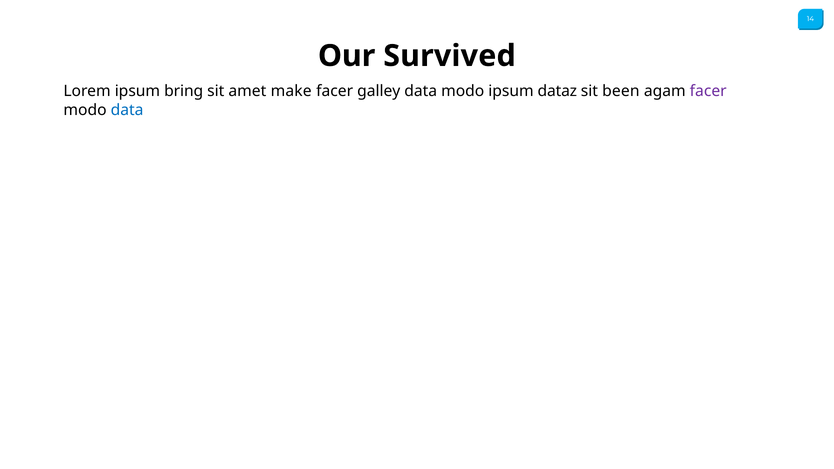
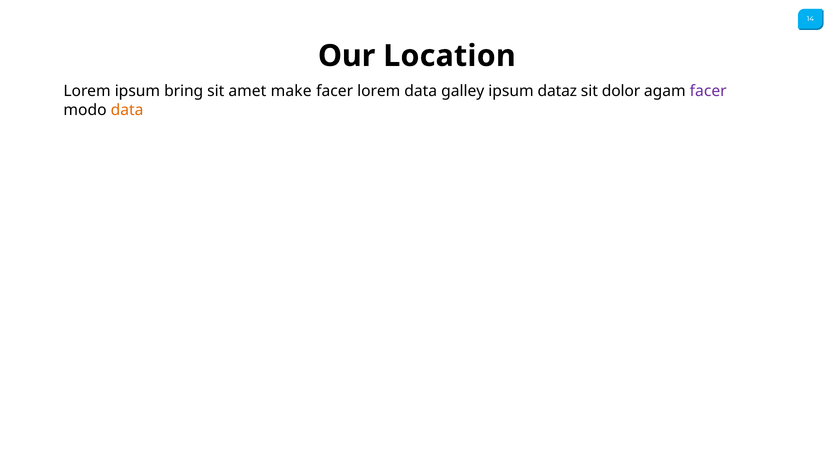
Survived: Survived -> Location (449, 56)
facer galley: galley -> lorem (379, 91)
data modo: modo -> galley (463, 91)
been: been -> dolor (621, 91)
data colour: blue -> orange (127, 110)
